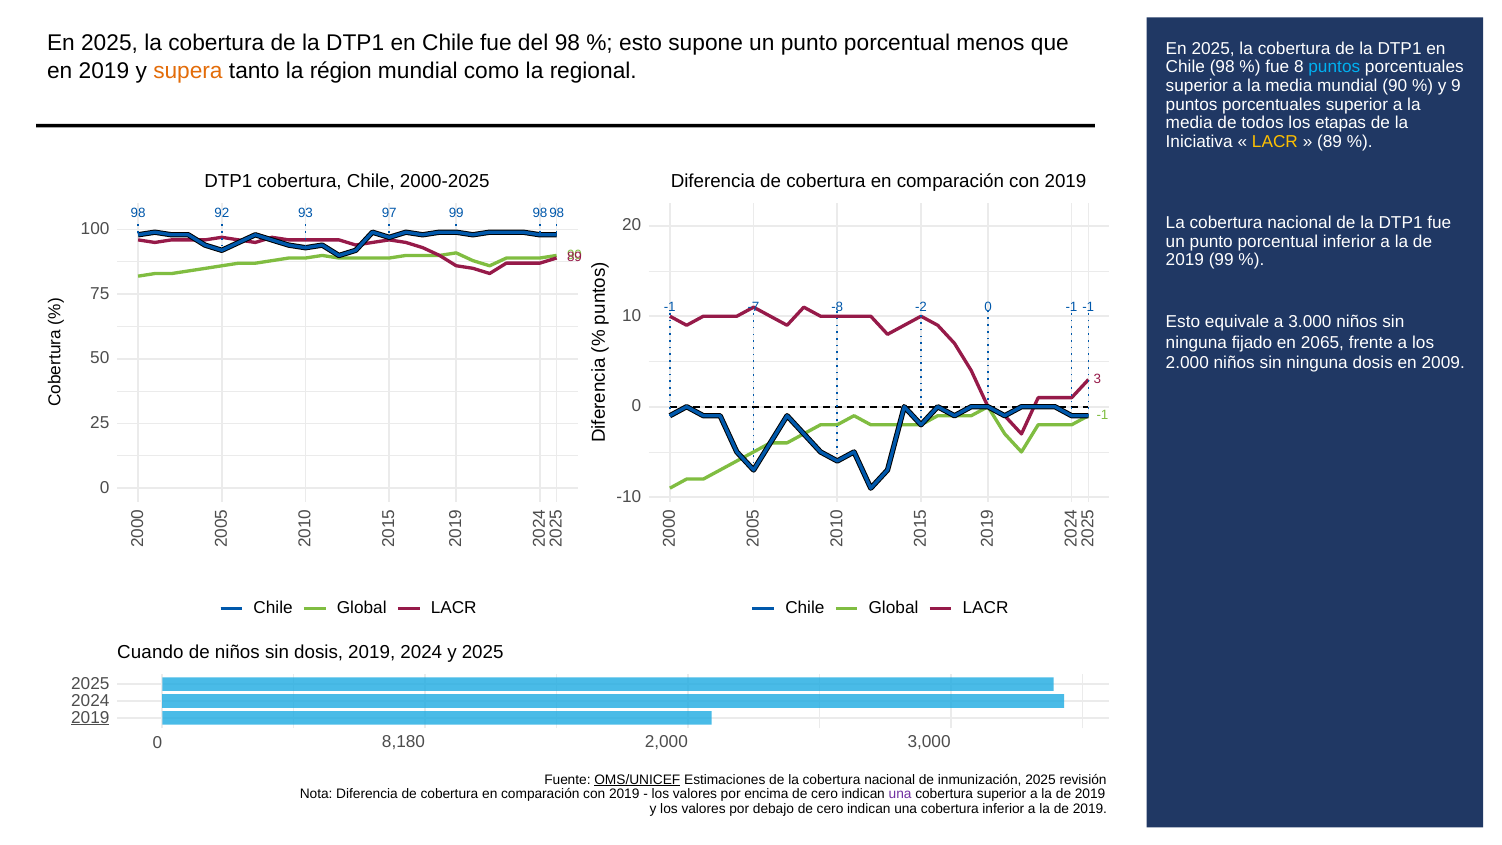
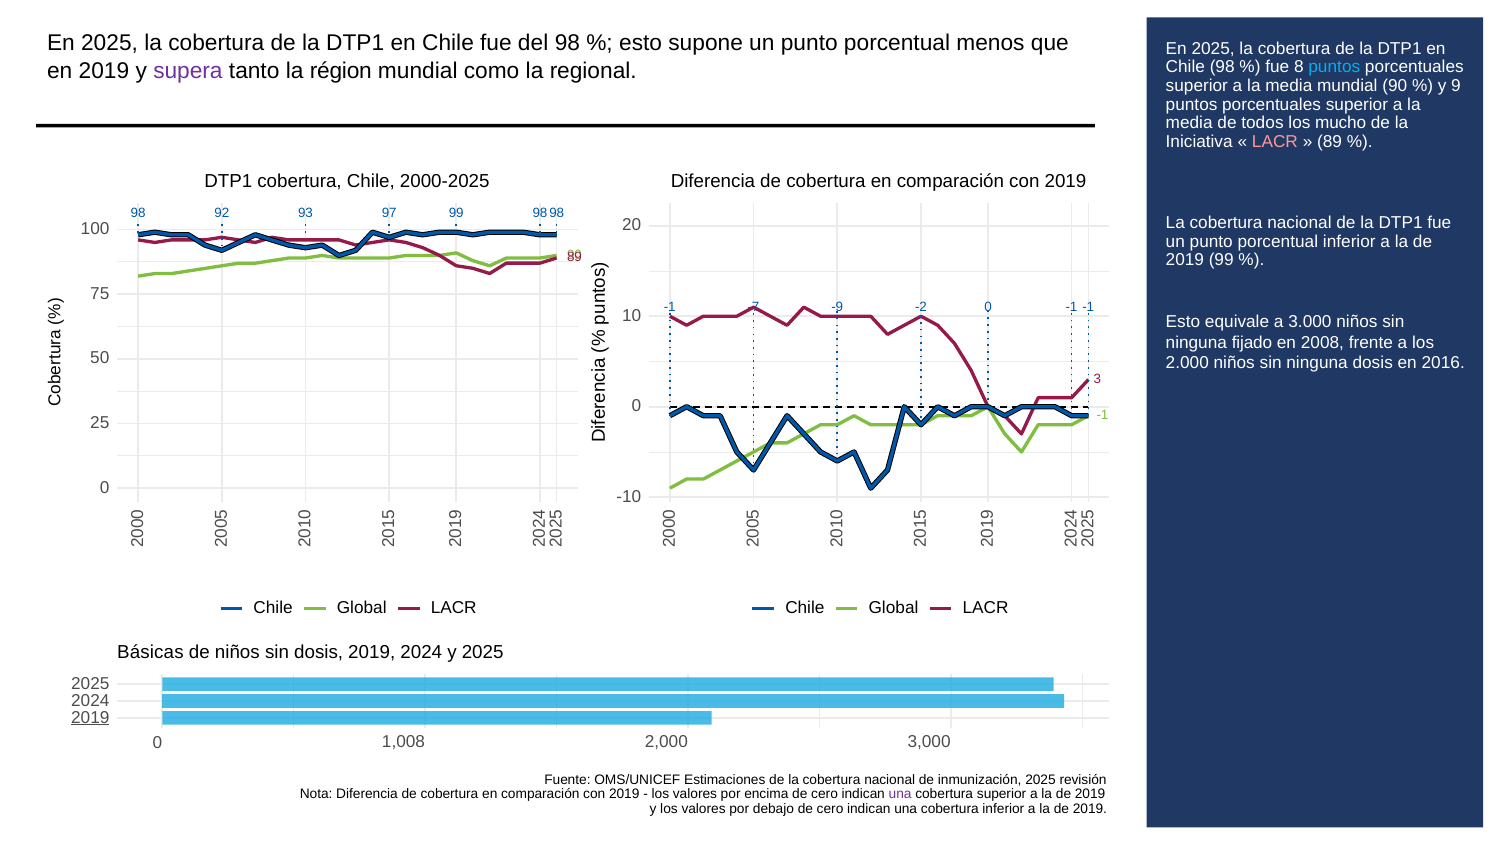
supera colour: orange -> purple (188, 71)
etapas: etapas -> mucho (1341, 123)
LACR colour: yellow -> pink (1275, 141)
-8: -8 -> -9 (837, 307)
2065: 2065 -> 2008 (1322, 342)
2009: 2009 -> 2016 (1443, 363)
Cuando: Cuando -> Básicas (150, 652)
8,180: 8,180 -> 1,008 (404, 742)
OMS/UNICEF underline: present -> none (637, 780)
